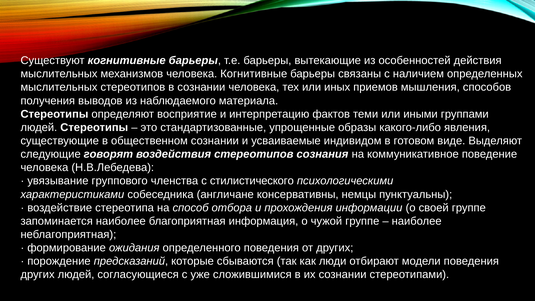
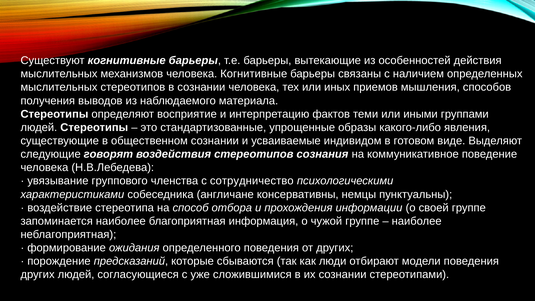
стилистического: стилистического -> сотрудничество (252, 181)
